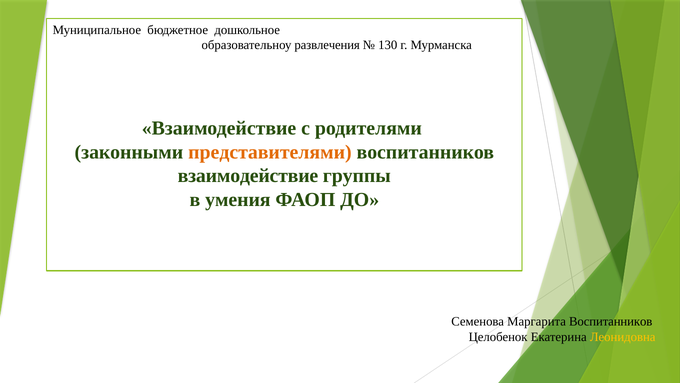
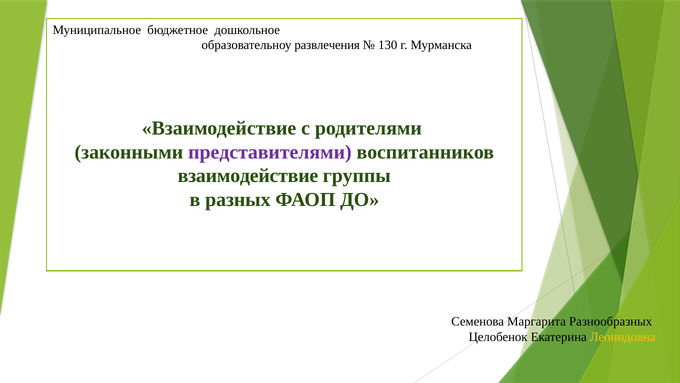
представителями colour: orange -> purple (270, 152)
умения: умения -> разных (238, 199)
Маргарита Воспитанников: Воспитанников -> Разнообразных (611, 321)
